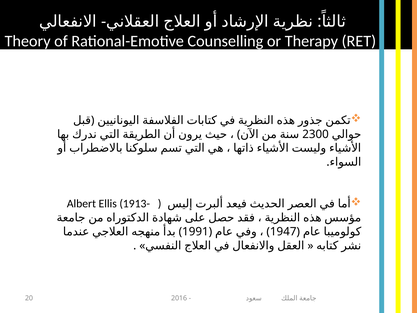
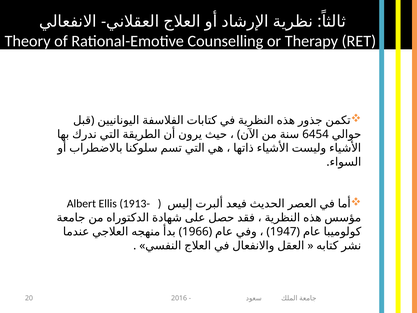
2300: 2300 -> 6454 (316, 134)
1991: 1991 -> 1966 (195, 231)
